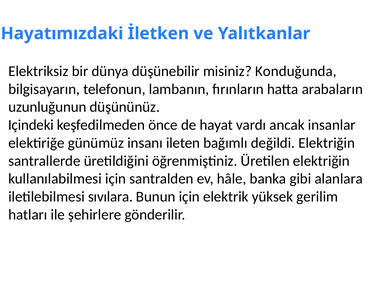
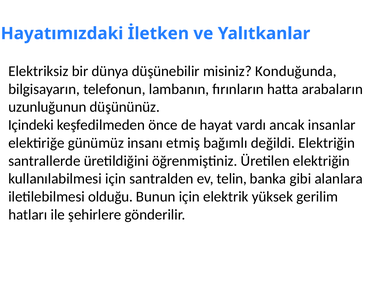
ileten: ileten -> etmiş (183, 143)
hâle: hâle -> telin (232, 179)
sıvılara: sıvılara -> olduğu (111, 197)
